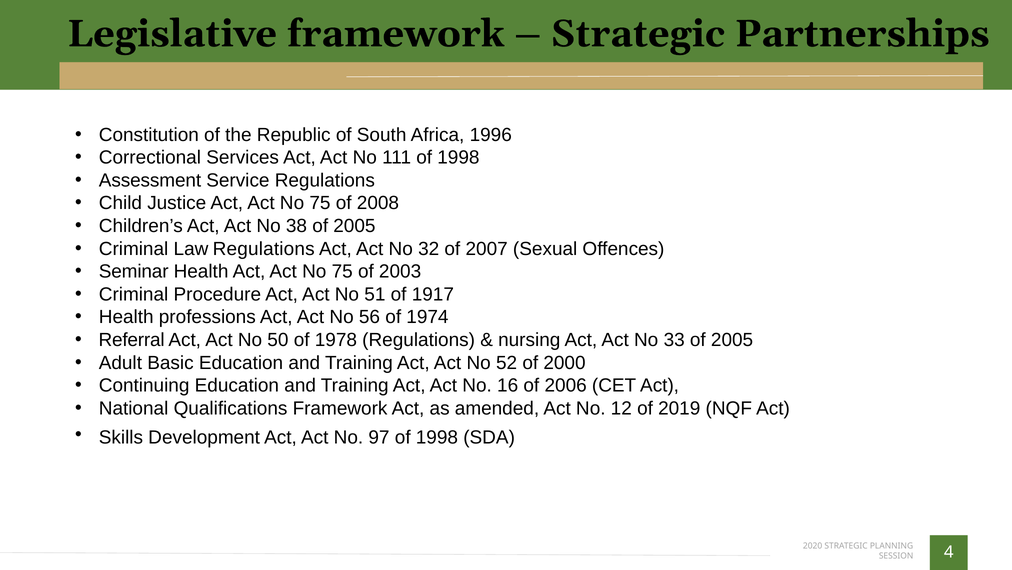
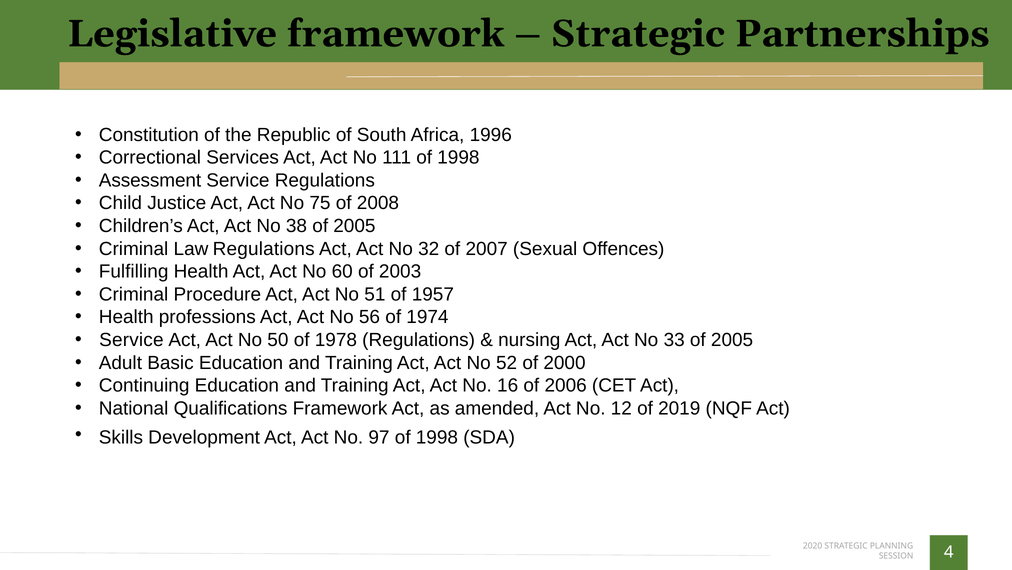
Seminar: Seminar -> Fulfilling (134, 271)
75: 75 -> 60 (342, 271)
1917: 1917 -> 1957 (433, 294)
Referral: Referral -> Service (131, 339)
